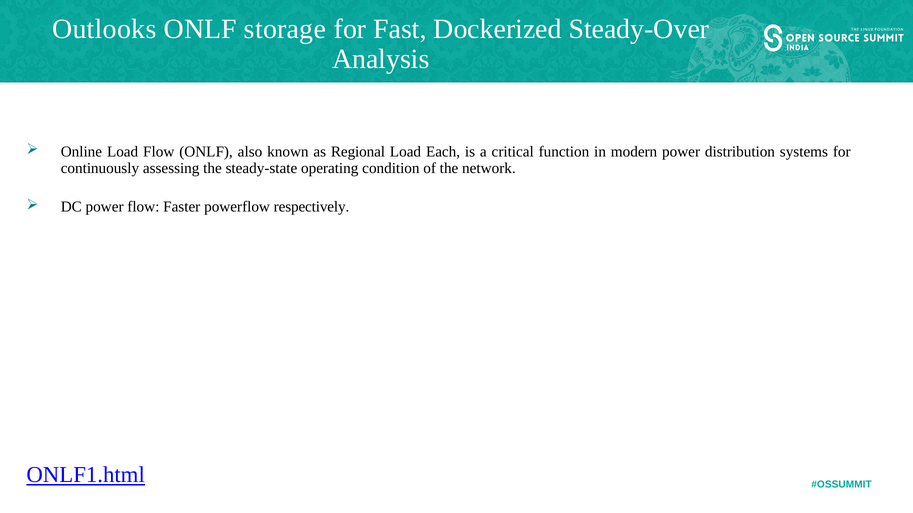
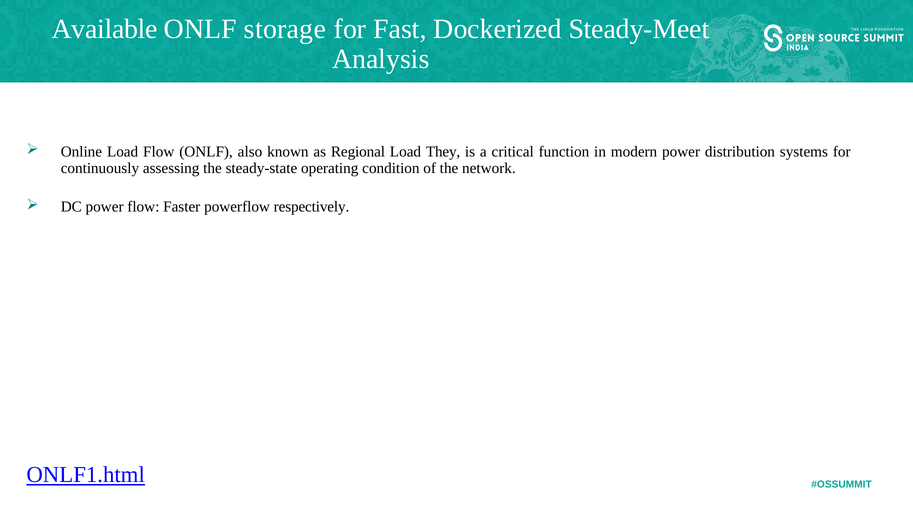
Outlooks: Outlooks -> Available (105, 29)
Steady-Over: Steady-Over -> Steady-Meet (639, 29)
Each: Each -> They (443, 152)
